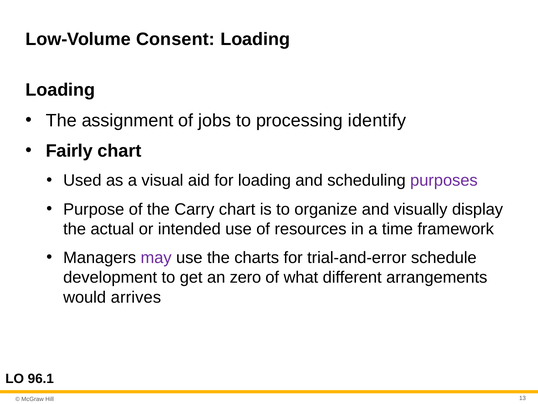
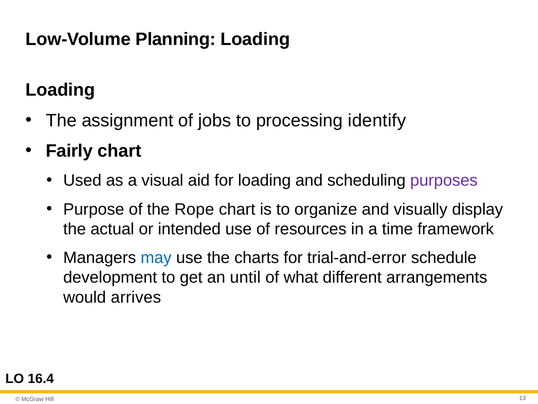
Consent: Consent -> Planning (176, 39)
Carry: Carry -> Rope (194, 209)
may colour: purple -> blue (156, 257)
zero: zero -> until (245, 277)
96.1: 96.1 -> 16.4 (41, 378)
